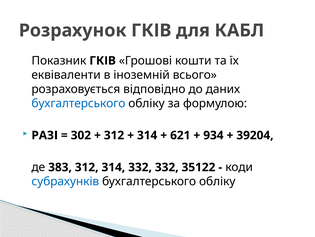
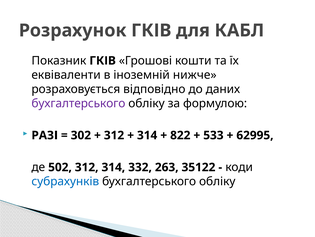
всього: всього -> нижче (195, 75)
бухгалтерського colour: blue -> purple (78, 103)
621: 621 -> 822 (180, 135)
934: 934 -> 533 (213, 135)
39204: 39204 -> 62995 (255, 135)
383: 383 -> 502 (60, 167)
332 332: 332 -> 263 (167, 167)
